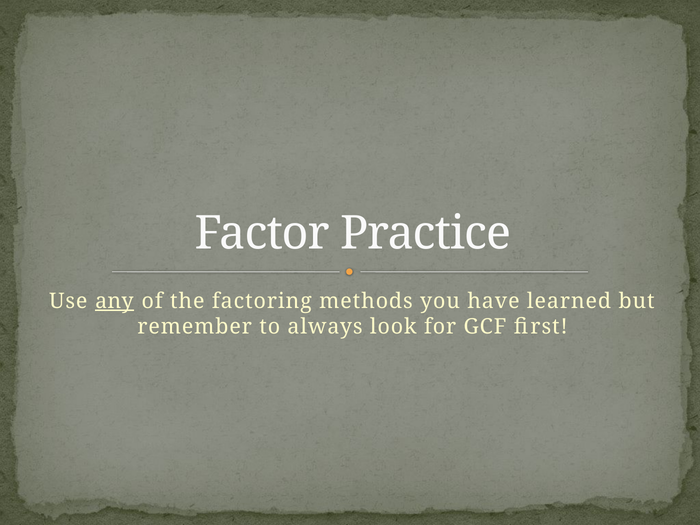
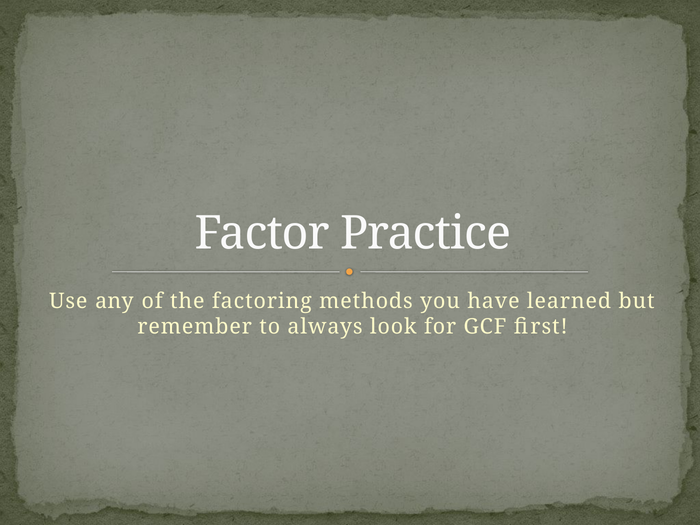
any underline: present -> none (114, 301)
